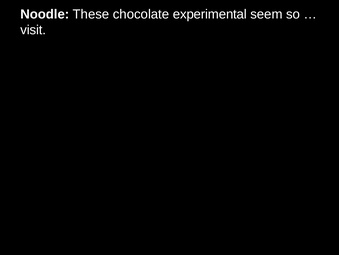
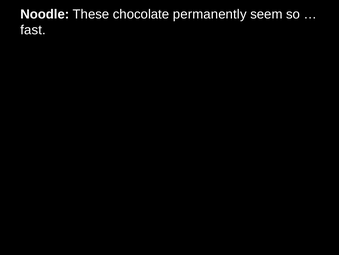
experimental: experimental -> permanently (210, 14)
visit: visit -> fast (33, 30)
